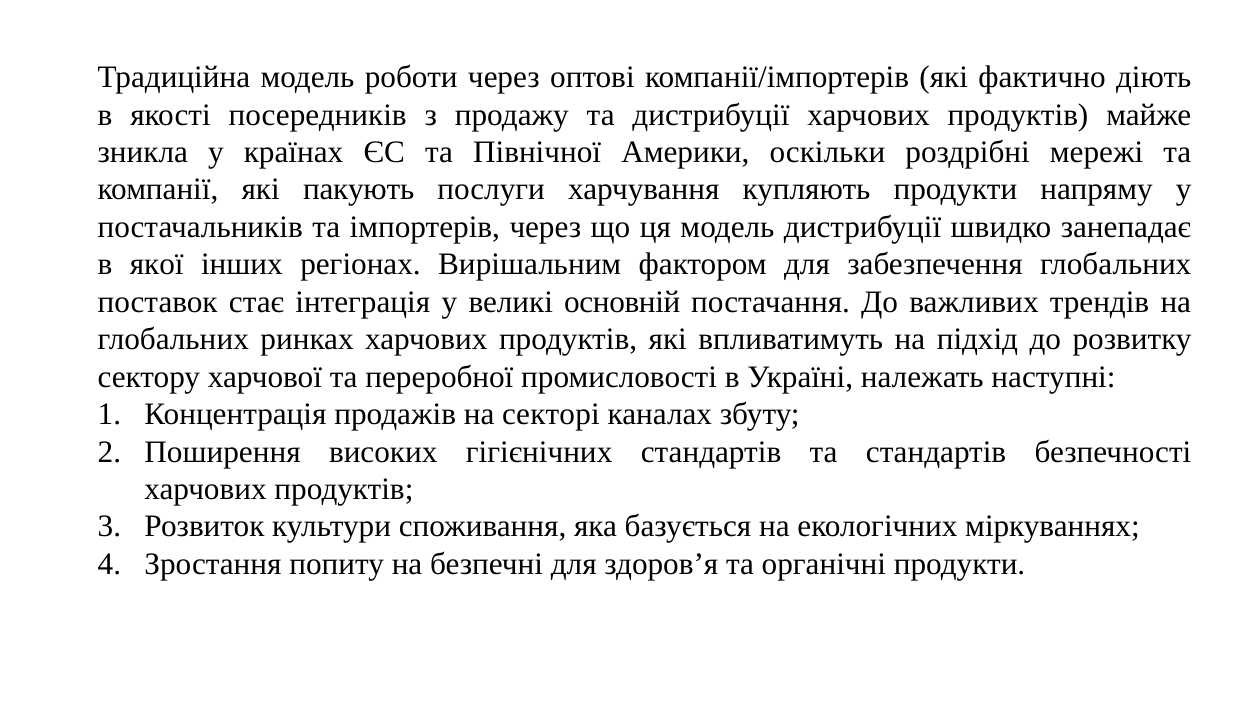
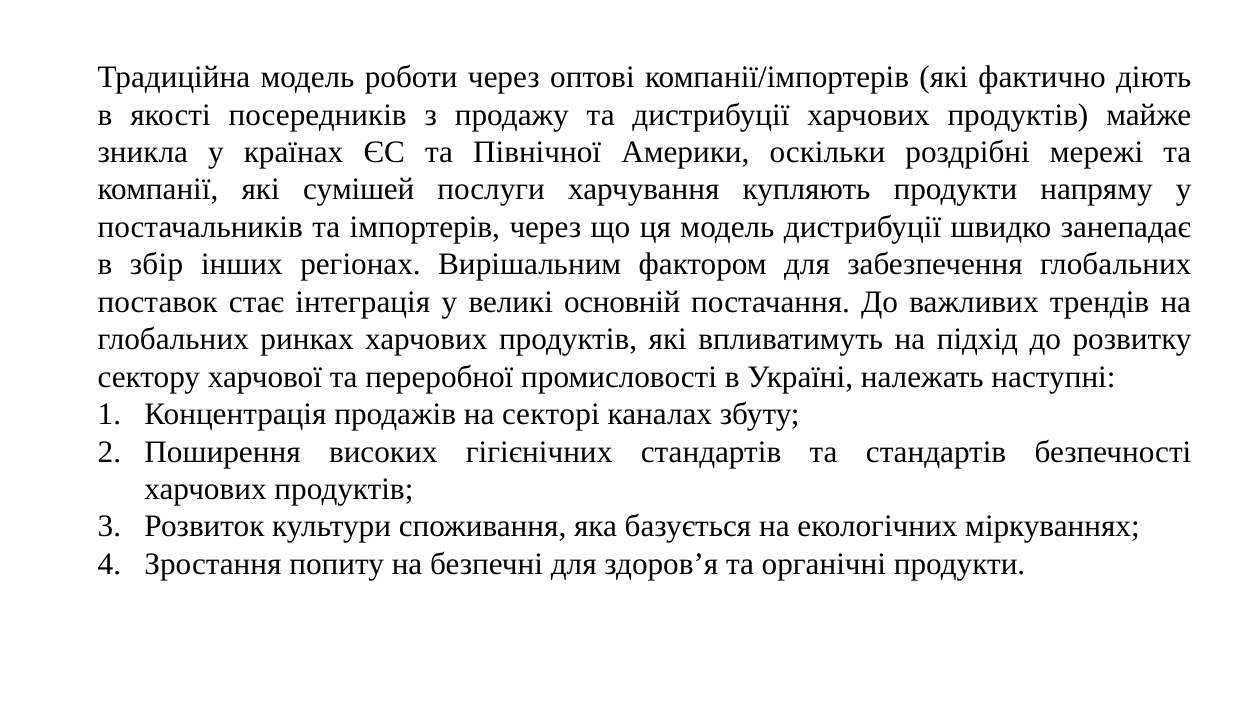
пакують: пакують -> сумішей (359, 190)
якої: якої -> збір (157, 265)
